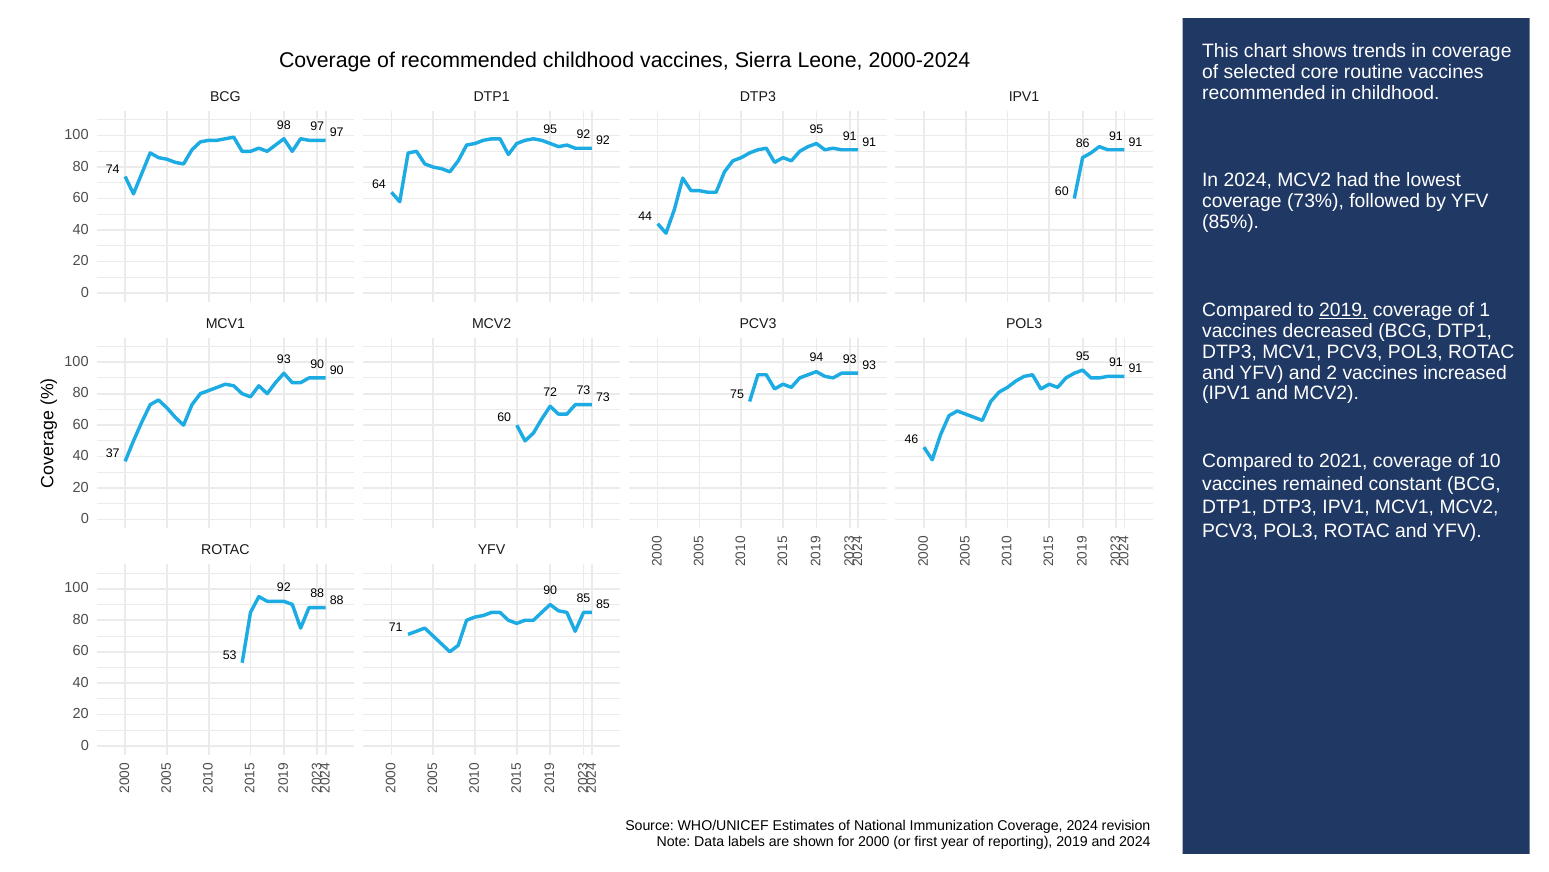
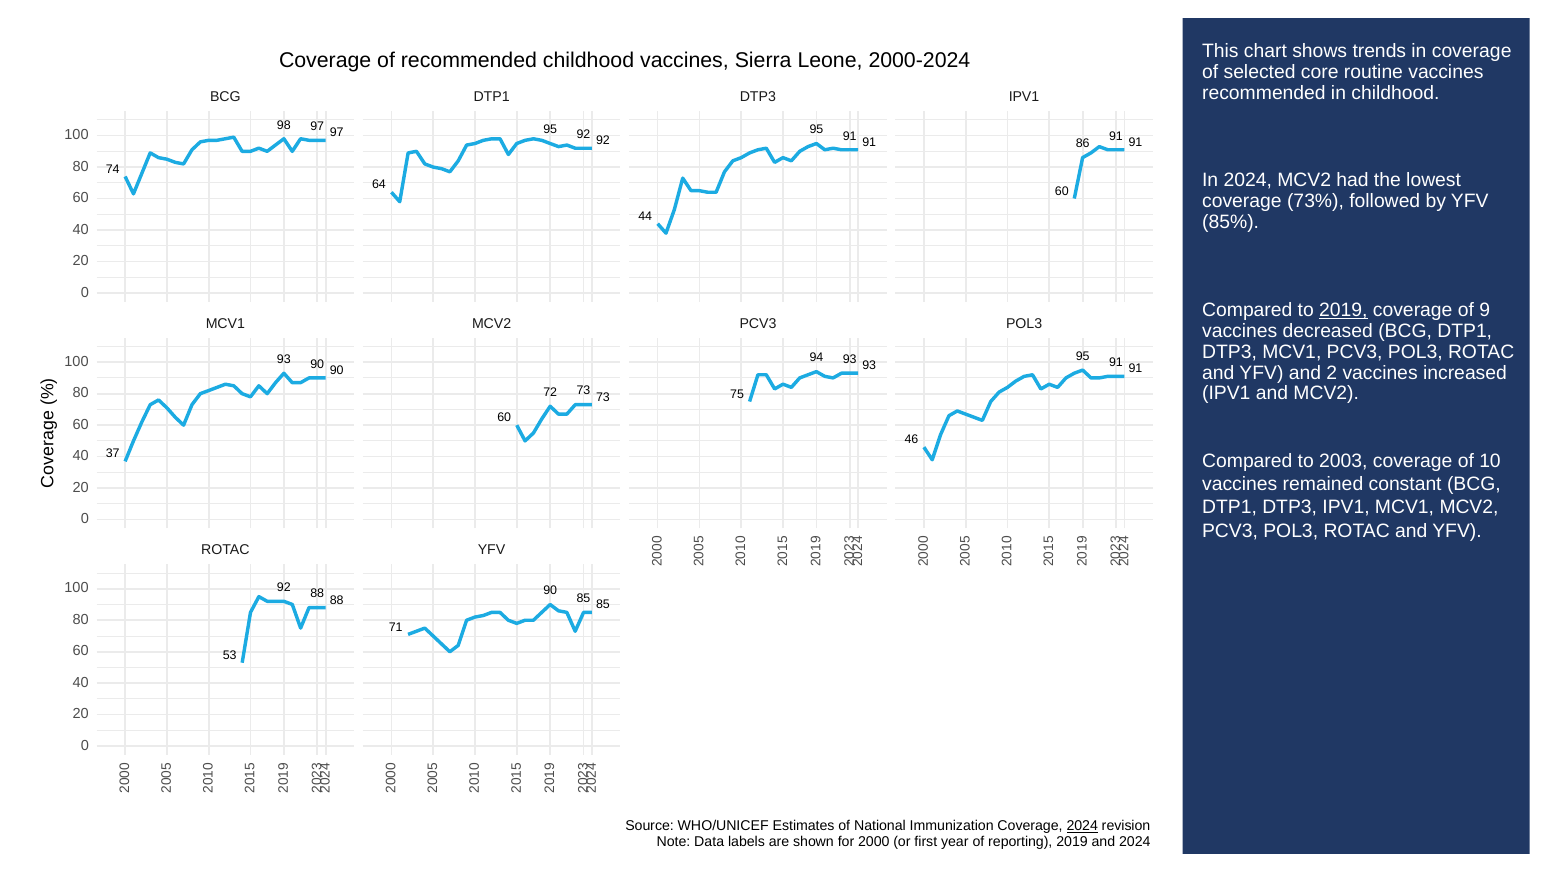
of 1: 1 -> 9 (1485, 310)
2021: 2021 -> 2003 (1343, 461)
2024 underline: none -> present (1082, 825)
